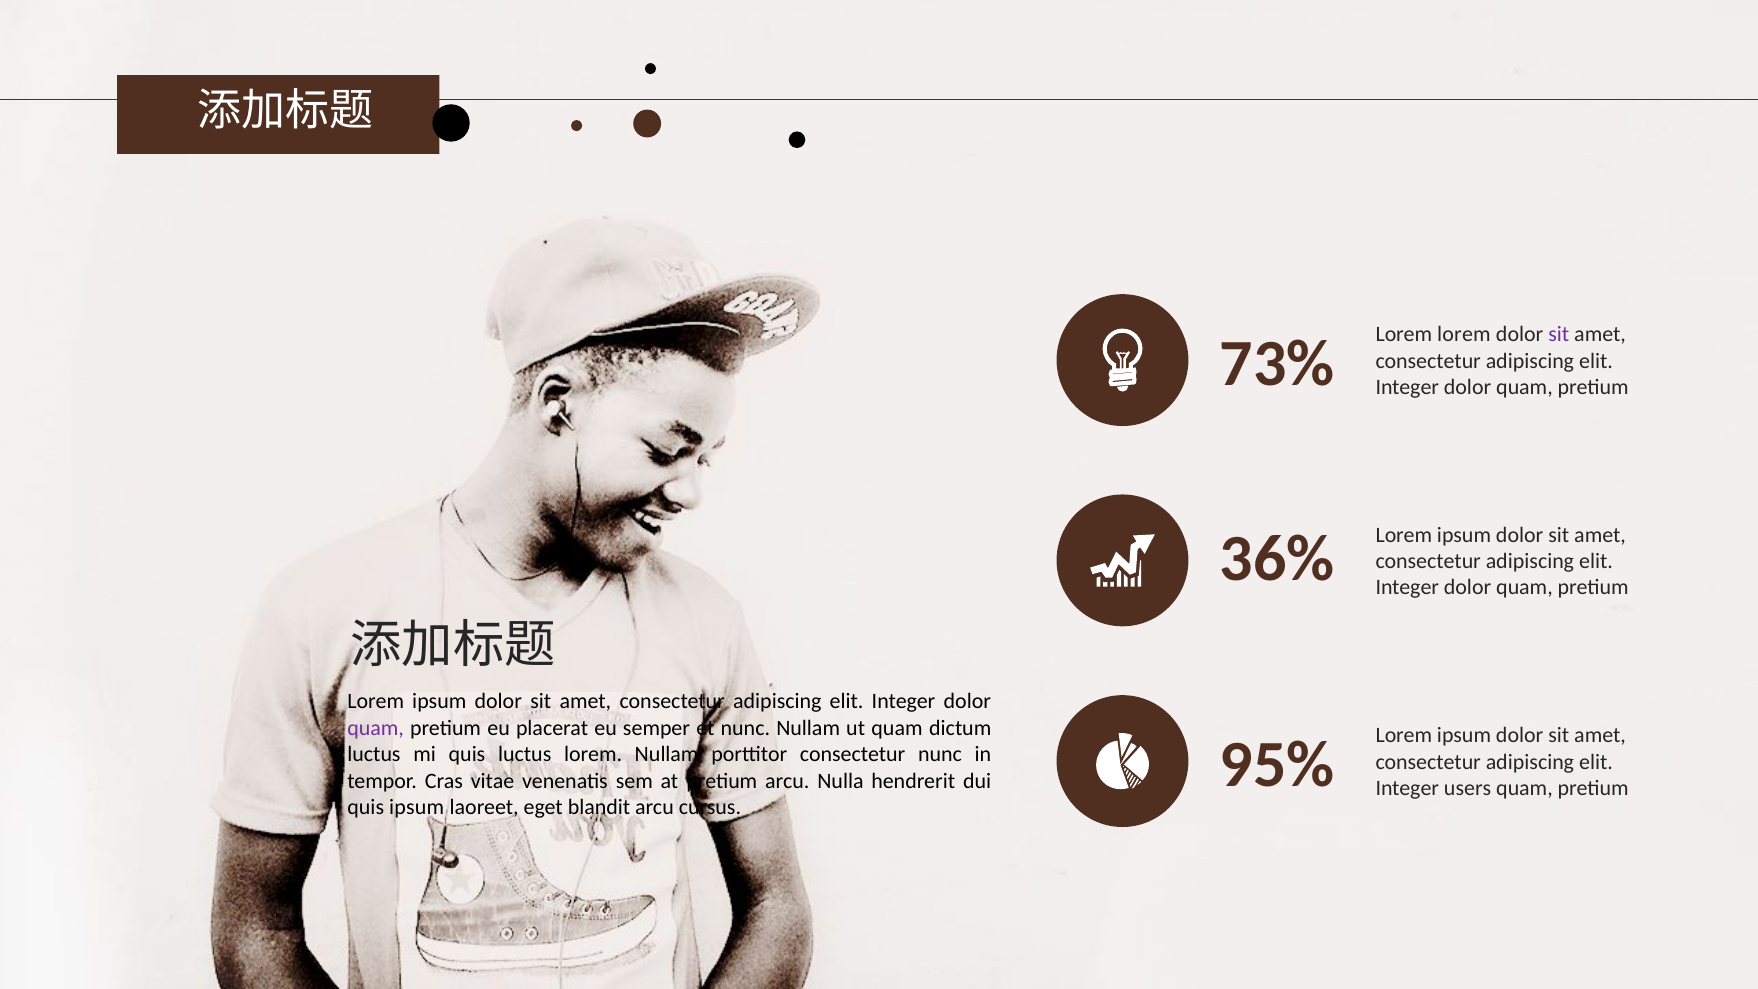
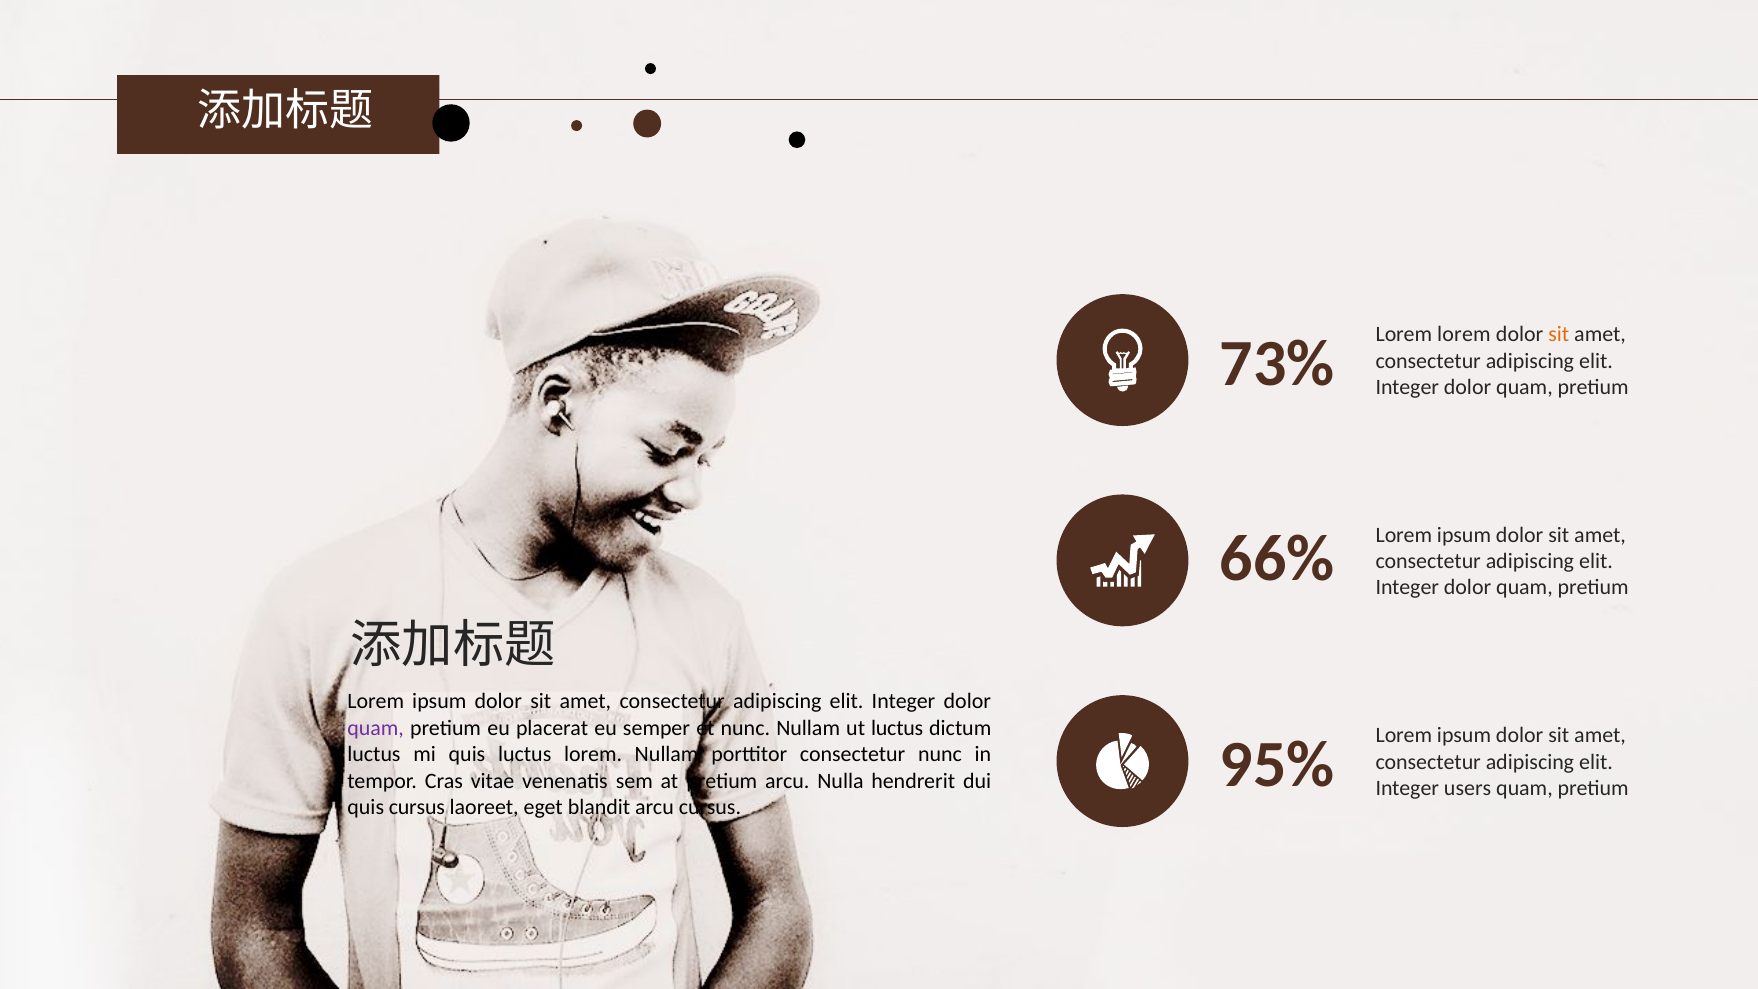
sit colour: purple -> orange (1559, 335)
36%: 36% -> 66% (1277, 559)
ut quam: quam -> luctus (897, 728)
quis ipsum: ipsum -> cursus (417, 807)
